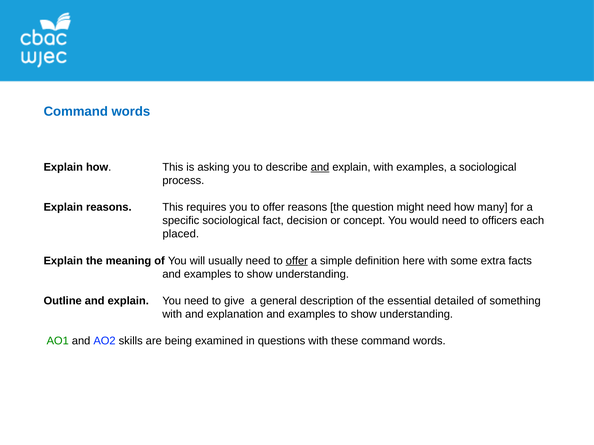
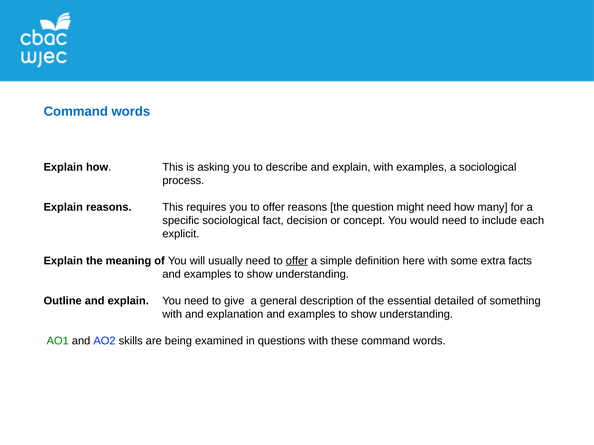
and underline: present -> none (320, 167)
officers: officers -> include (500, 221)
placed: placed -> explicit (181, 234)
